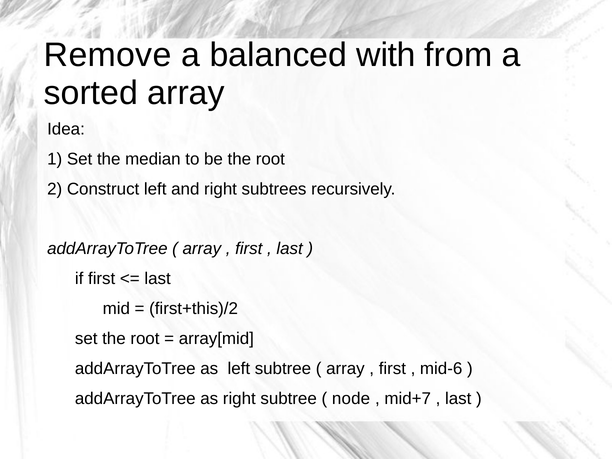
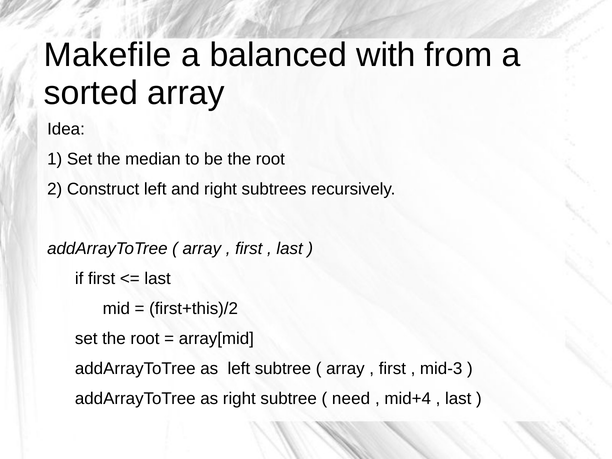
Remove: Remove -> Makefile (108, 55)
mid-6: mid-6 -> mid-3 (441, 369)
node: node -> need (351, 398)
mid+7: mid+7 -> mid+4 (408, 398)
